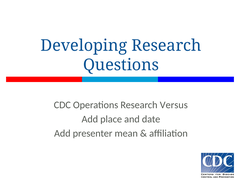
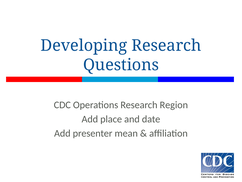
Versus: Versus -> Region (174, 105)
